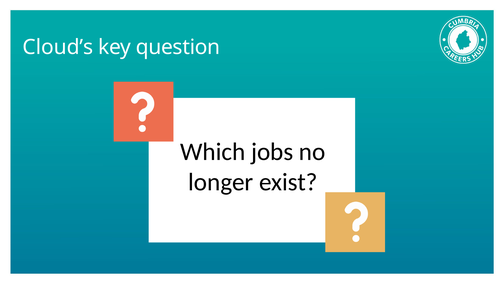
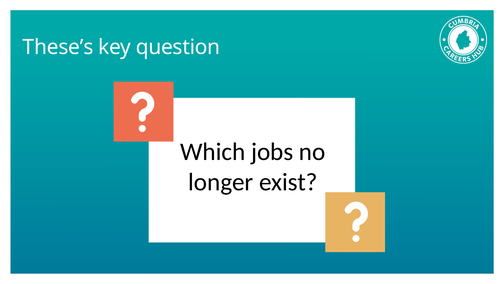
Cloud’s: Cloud’s -> These’s (58, 47)
